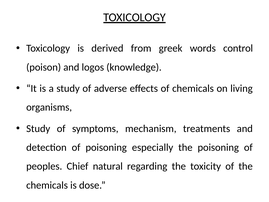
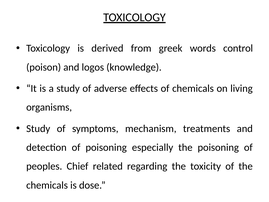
natural: natural -> related (108, 166)
